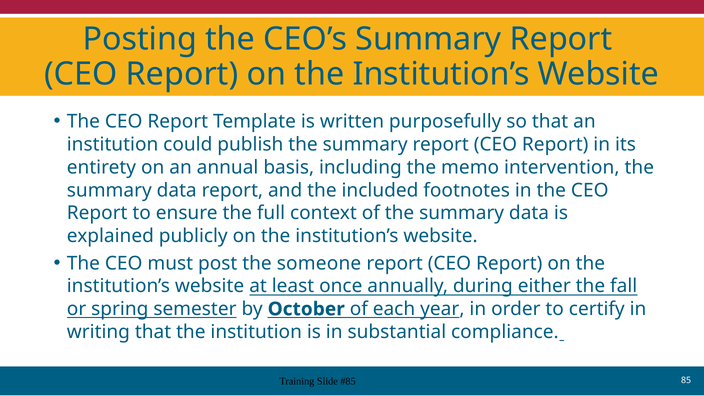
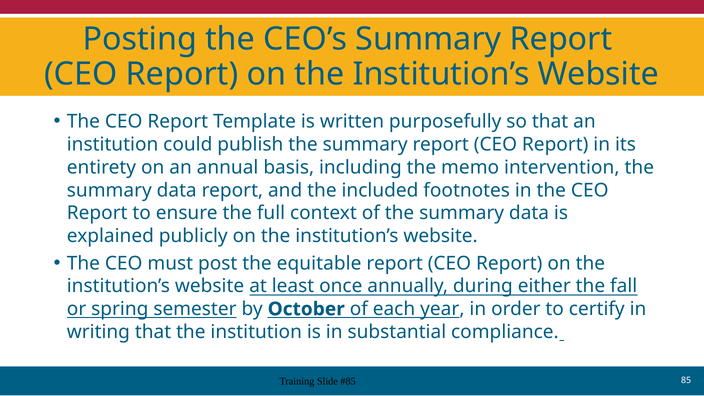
someone: someone -> equitable (319, 263)
